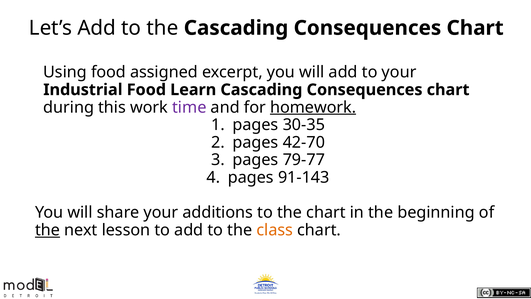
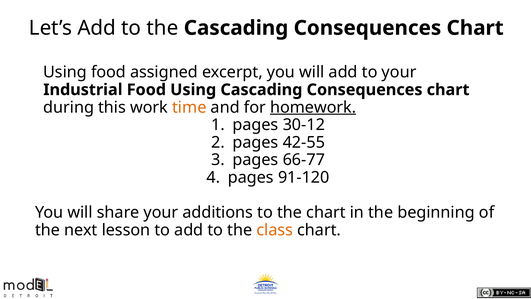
Food Learn: Learn -> Using (193, 90)
time colour: purple -> orange (189, 107)
30-35: 30-35 -> 30-12 (304, 125)
42-70: 42-70 -> 42-55 (304, 142)
79-77: 79-77 -> 66-77 (304, 160)
91-143: 91-143 -> 91-120 (304, 177)
the underline: present -> none (48, 230)
